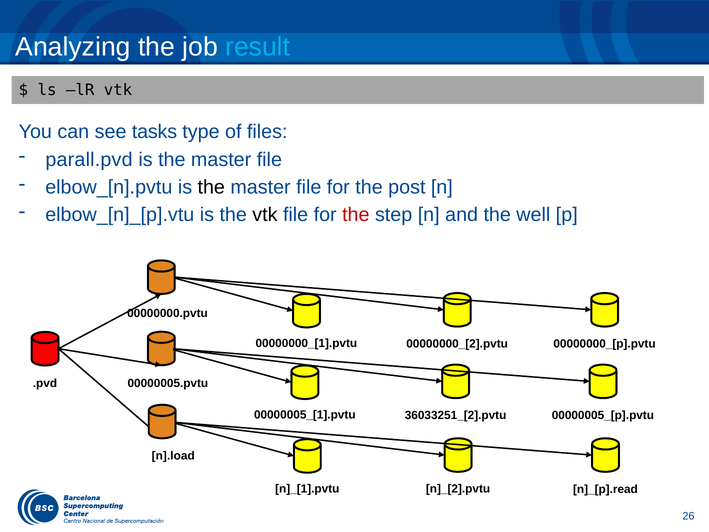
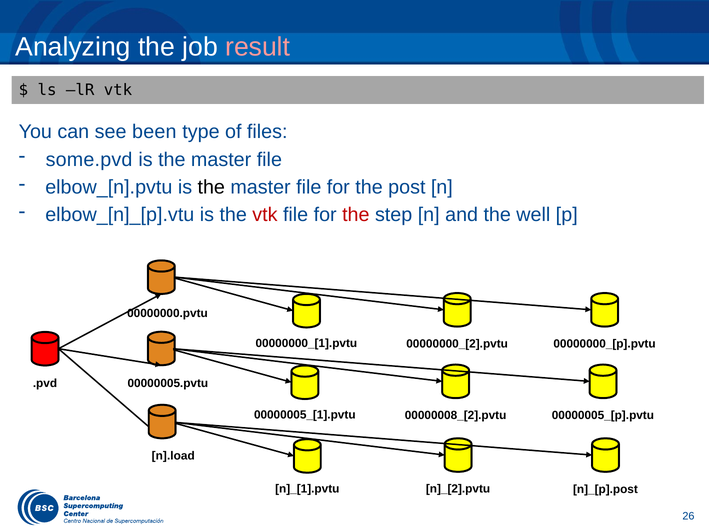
result colour: light blue -> pink (258, 47)
tasks: tasks -> been (154, 132)
parall.pvd: parall.pvd -> some.pvd (89, 159)
vtk colour: black -> red (265, 215)
36033251_[2].pvtu: 36033251_[2].pvtu -> 00000008_[2].pvtu (456, 415)
n]_[p].read: n]_[p].read -> n]_[p].post (605, 489)
